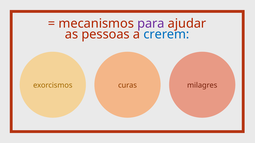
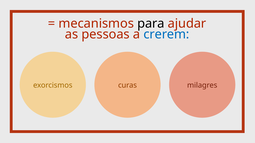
para colour: purple -> black (151, 24)
